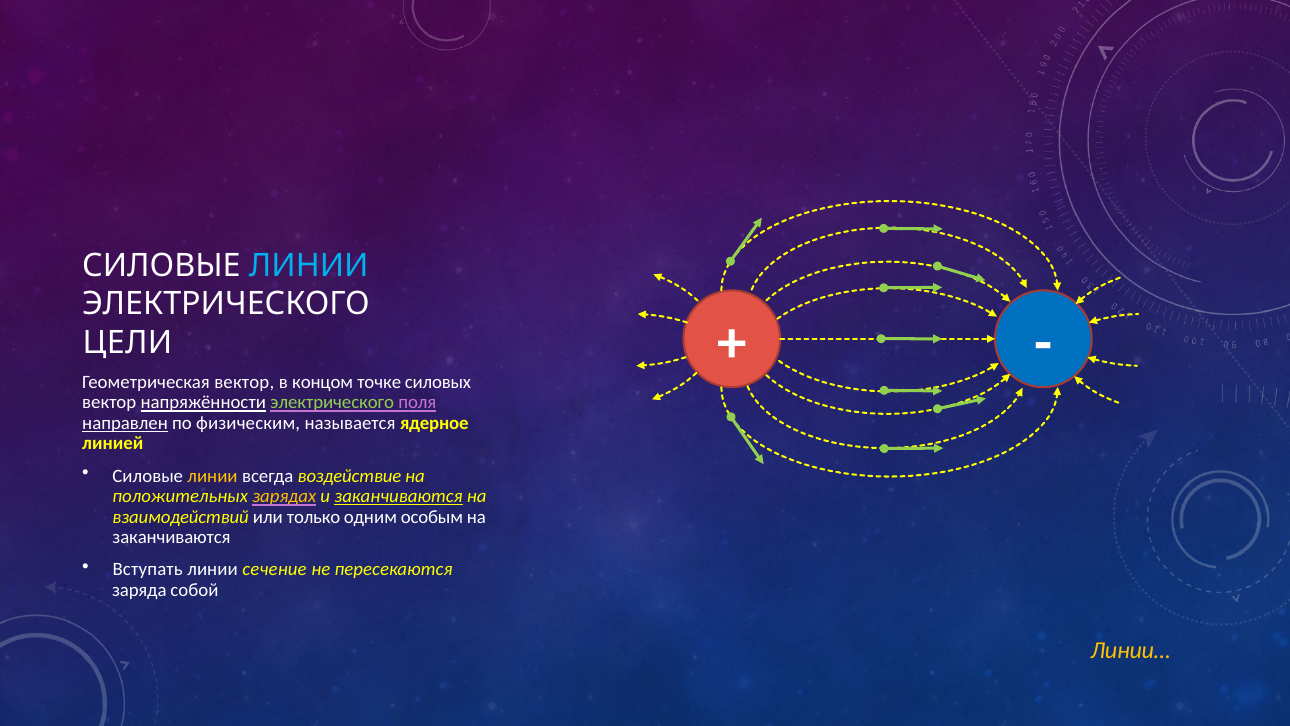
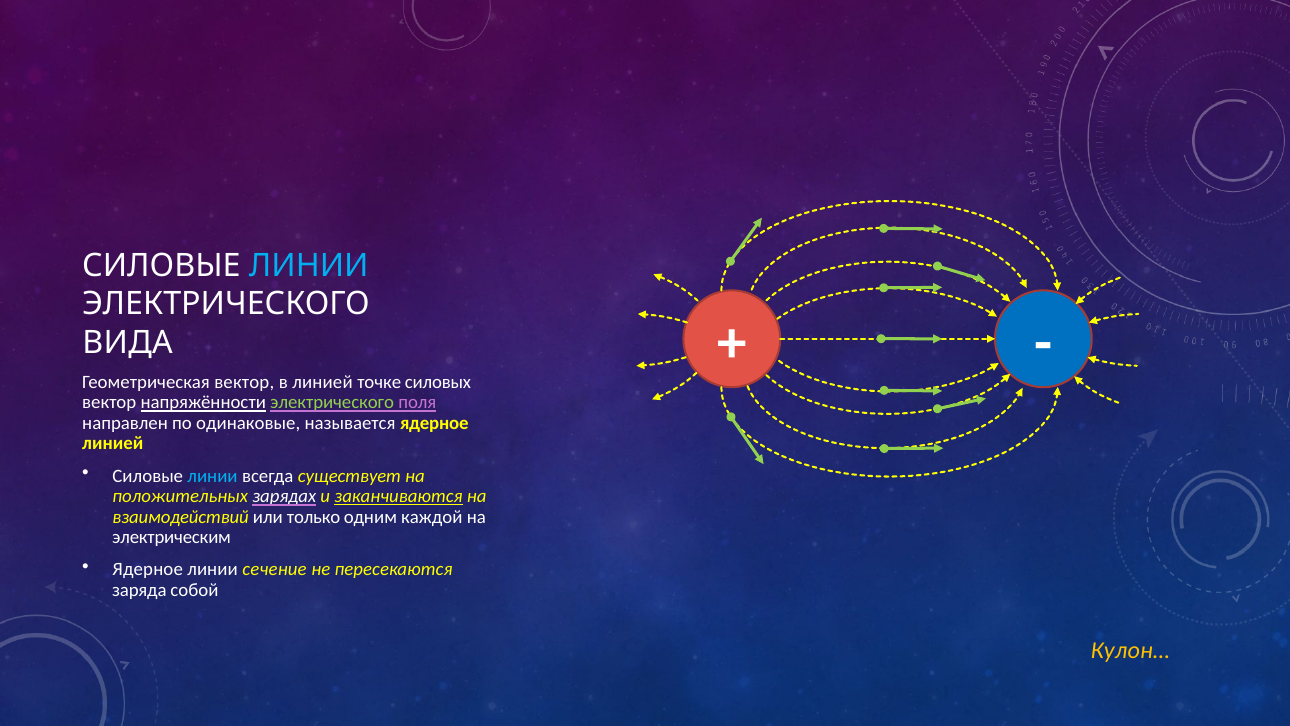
ЦЕЛИ: ЦЕЛИ -> ВИДА (128, 343)
в концом: концом -> линией (322, 382)
направлен underline: present -> none (125, 423)
физическим: физическим -> одинаковые (248, 423)
линии colour: yellow -> light blue (213, 476)
воздействие: воздействие -> существует (349, 476)
зарядах colour: yellow -> white (284, 496)
особым: особым -> каждой (432, 517)
заканчиваются: заканчиваются -> электрическим (172, 537)
Вступать: Вступать -> Ядерное (148, 569)
Линии…: Линии… -> Кулон… (1130, 651)
